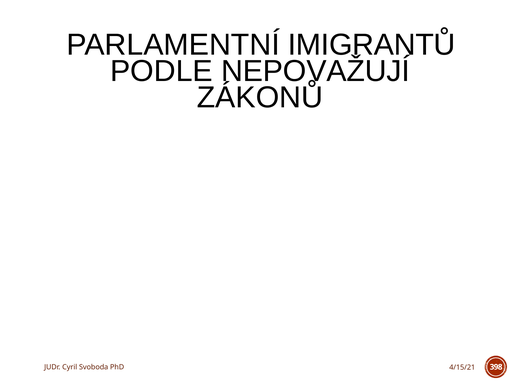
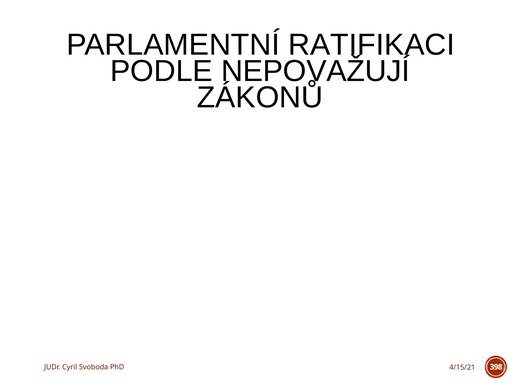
IMIGRANTŮ: IMIGRANTŮ -> RATIFIKACI (372, 45)
